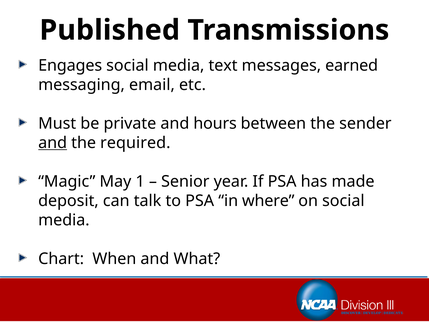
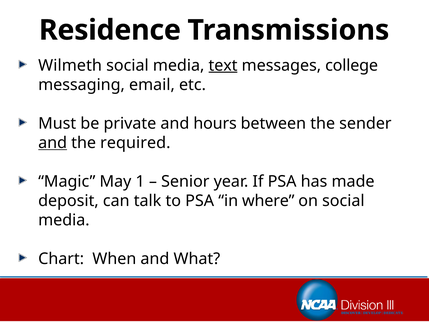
Published: Published -> Residence (110, 30)
Engages: Engages -> Wilmeth (70, 65)
text underline: none -> present (223, 65)
earned: earned -> college (352, 65)
